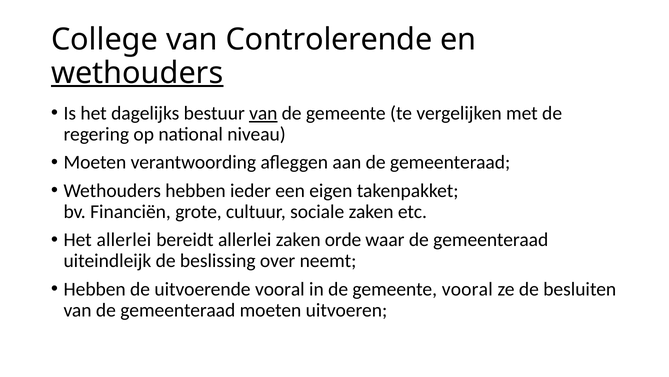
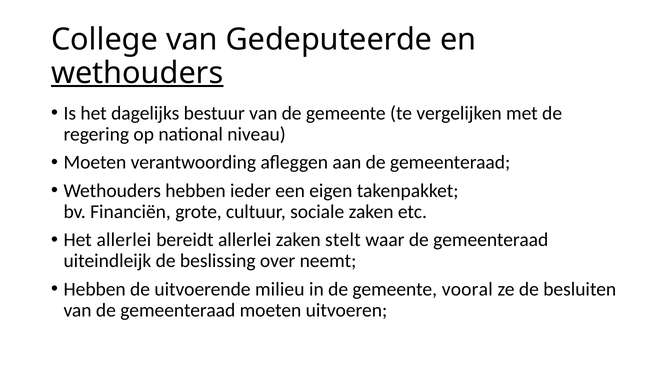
Controlerende: Controlerende -> Gedeputeerde (329, 40)
van underline: present -> none (263, 113)
orde: orde -> stelt (343, 239)
uitvoerende vooral: vooral -> milieu (280, 289)
